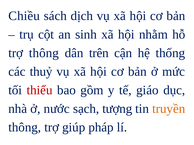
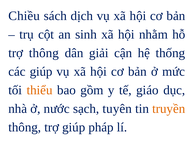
trên: trên -> giải (99, 53)
các thuỷ: thuỷ -> giúp (41, 72)
thiểu colour: red -> orange (40, 90)
tượng: tượng -> tuyên (117, 109)
